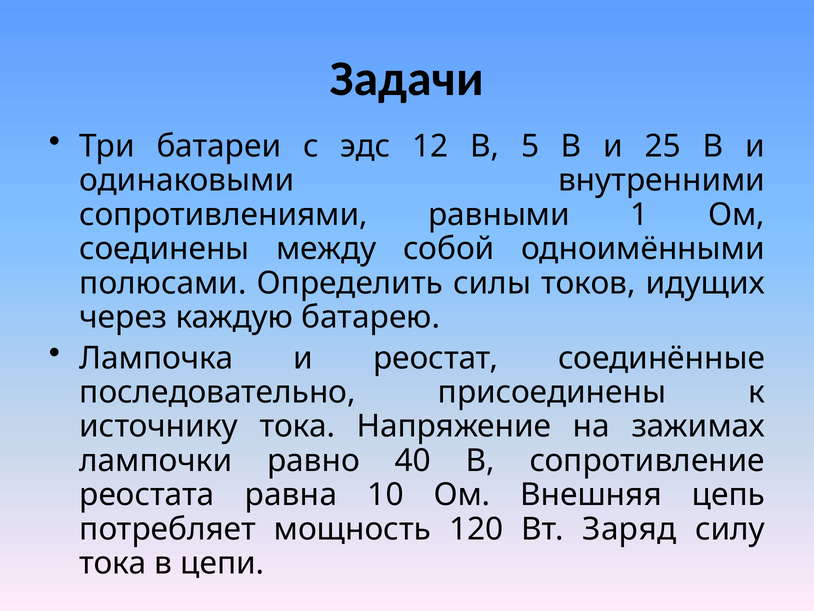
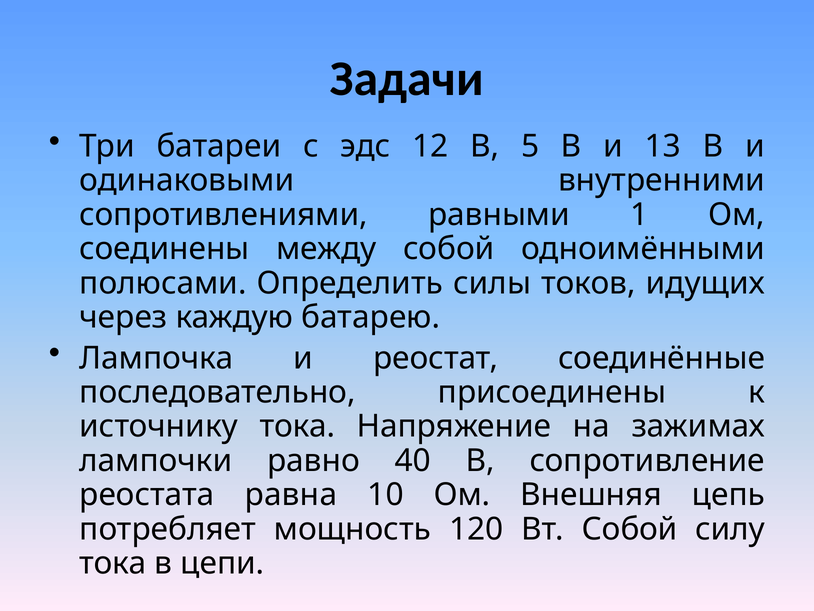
25: 25 -> 13 (663, 146)
Вт Заряд: Заряд -> Собой (630, 529)
